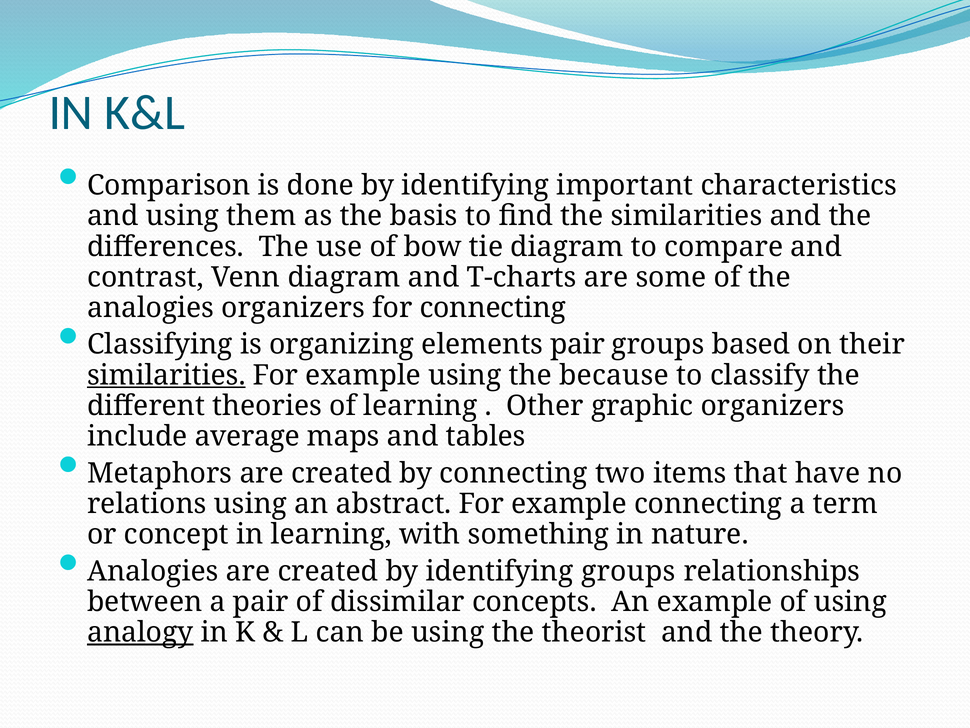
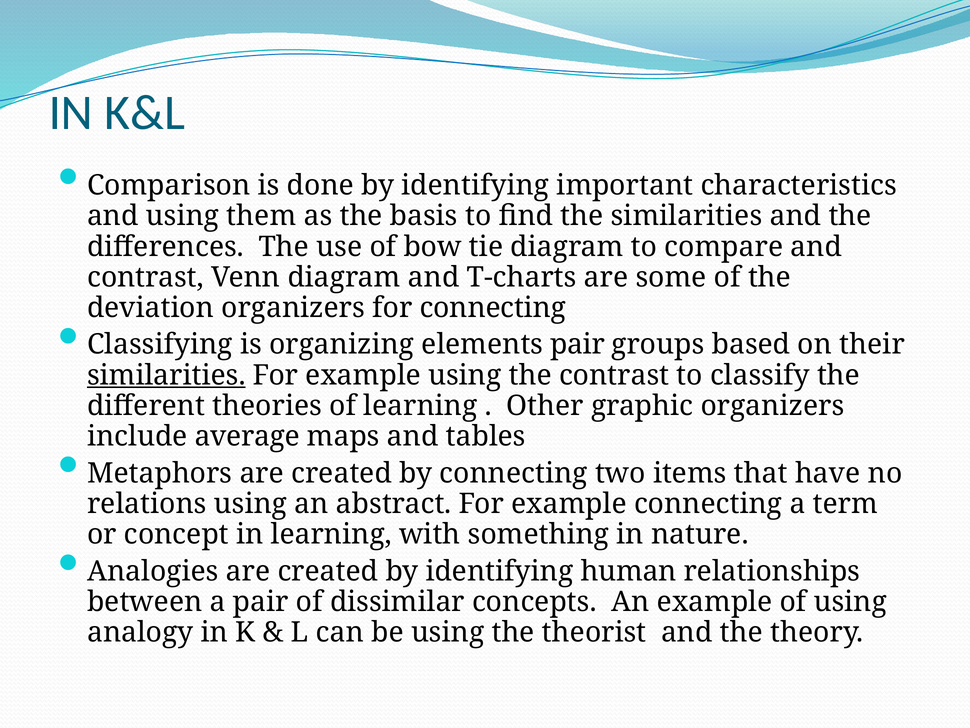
analogies: analogies -> deviation (151, 308)
the because: because -> contrast (614, 375)
identifying groups: groups -> human (629, 571)
analogy underline: present -> none (140, 632)
